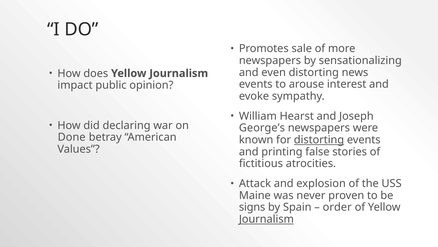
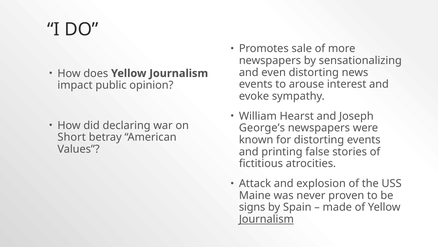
Done: Done -> Short (72, 137)
distorting underline: present -> none (319, 140)
order: order -> made (337, 207)
